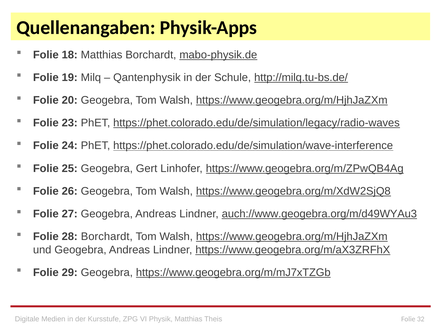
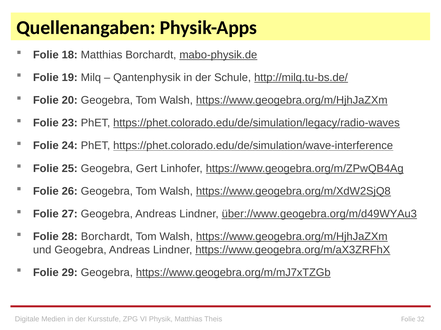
auch://www.geogebra.org/m/d49WYAu3: auch://www.geogebra.org/m/d49WYAu3 -> über://www.geogebra.org/m/d49WYAu3 (319, 214)
